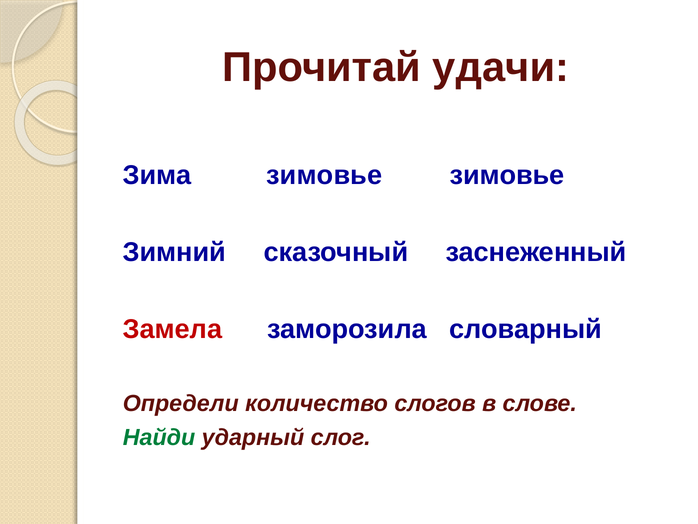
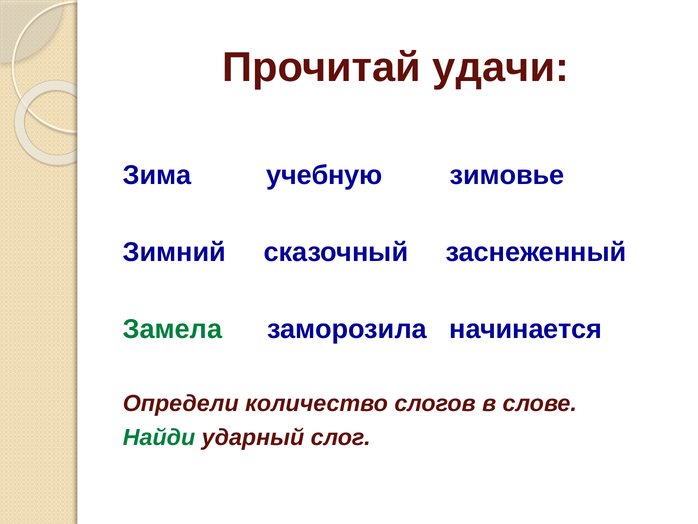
Зима зимовье: зимовье -> учебную (324, 175)
Замела colour: red -> green (173, 329)
словарный: словарный -> начинается (526, 329)
